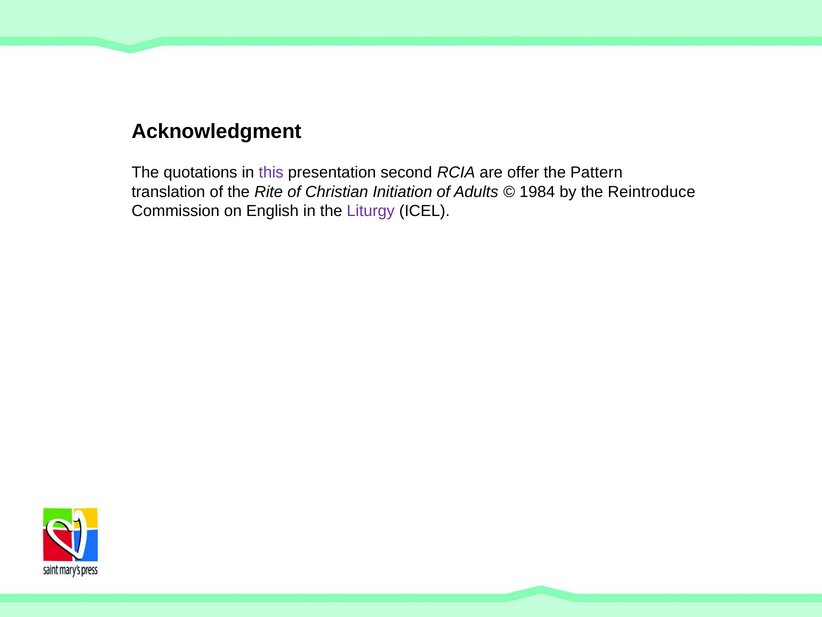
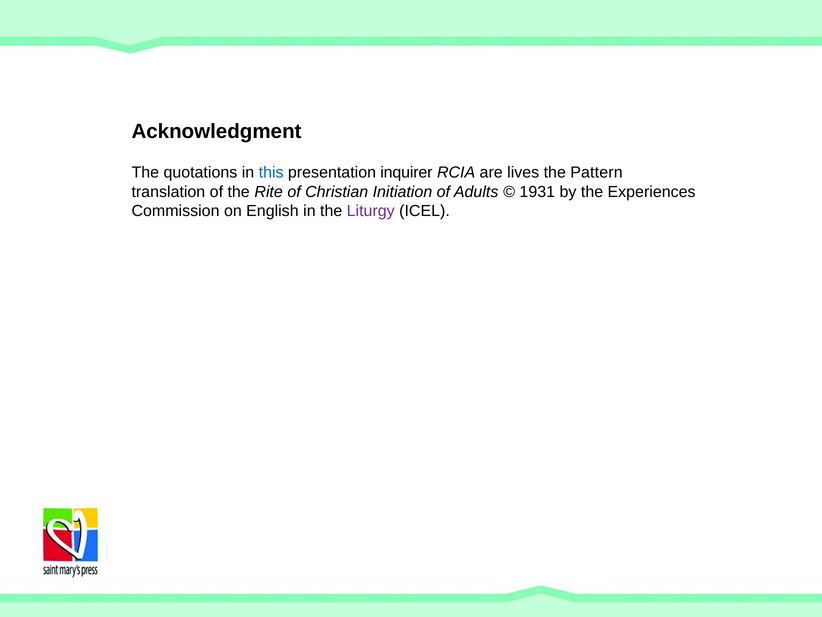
this colour: purple -> blue (271, 172)
second: second -> inquirer (406, 172)
offer: offer -> lives (523, 172)
1984: 1984 -> 1931 (537, 192)
Reintroduce: Reintroduce -> Experiences (652, 192)
